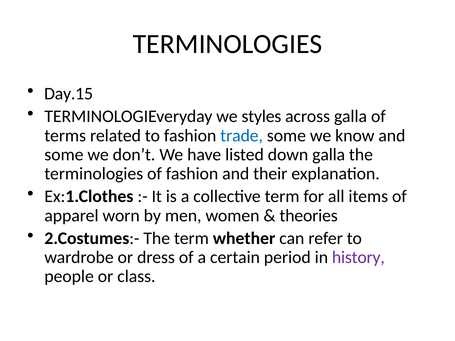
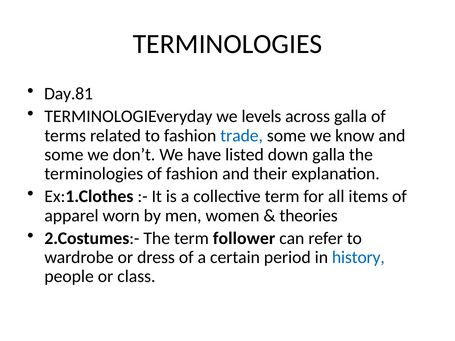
Day.15: Day.15 -> Day.81 (69, 94)
styles: styles -> levels (261, 117)
whether: whether -> follower (244, 238)
history colour: purple -> blue (358, 258)
